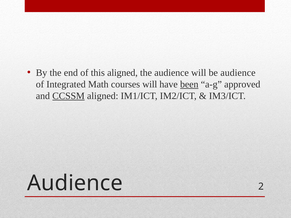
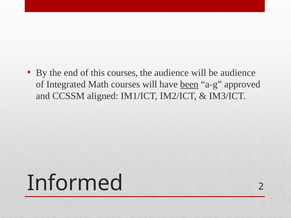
this aligned: aligned -> courses (122, 73)
CCSSM underline: present -> none (68, 96)
Audience: Audience -> Informed (75, 183)
